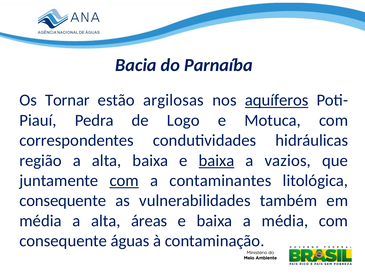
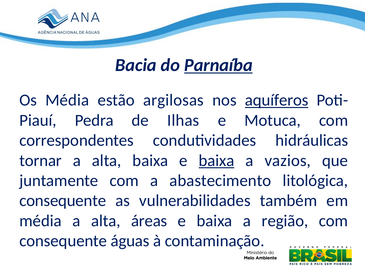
Parnaíba underline: none -> present (218, 65)
Os Tornar: Tornar -> Média (67, 100)
Logo: Logo -> Ilhas (183, 120)
região: região -> tornar (41, 160)
com underline: present -> none (124, 180)
contaminantes: contaminantes -> abastecimento (220, 180)
a média: média -> região (285, 221)
